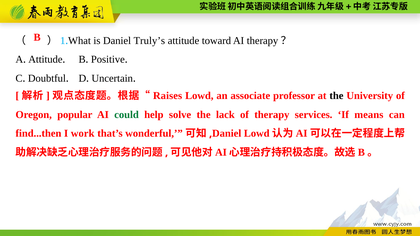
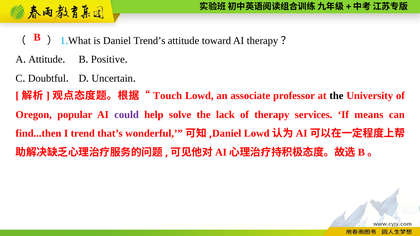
Truly’s: Truly’s -> Trend’s (149, 41)
Raises: Raises -> Touch (168, 96)
could colour: green -> purple (127, 115)
work: work -> trend (83, 134)
